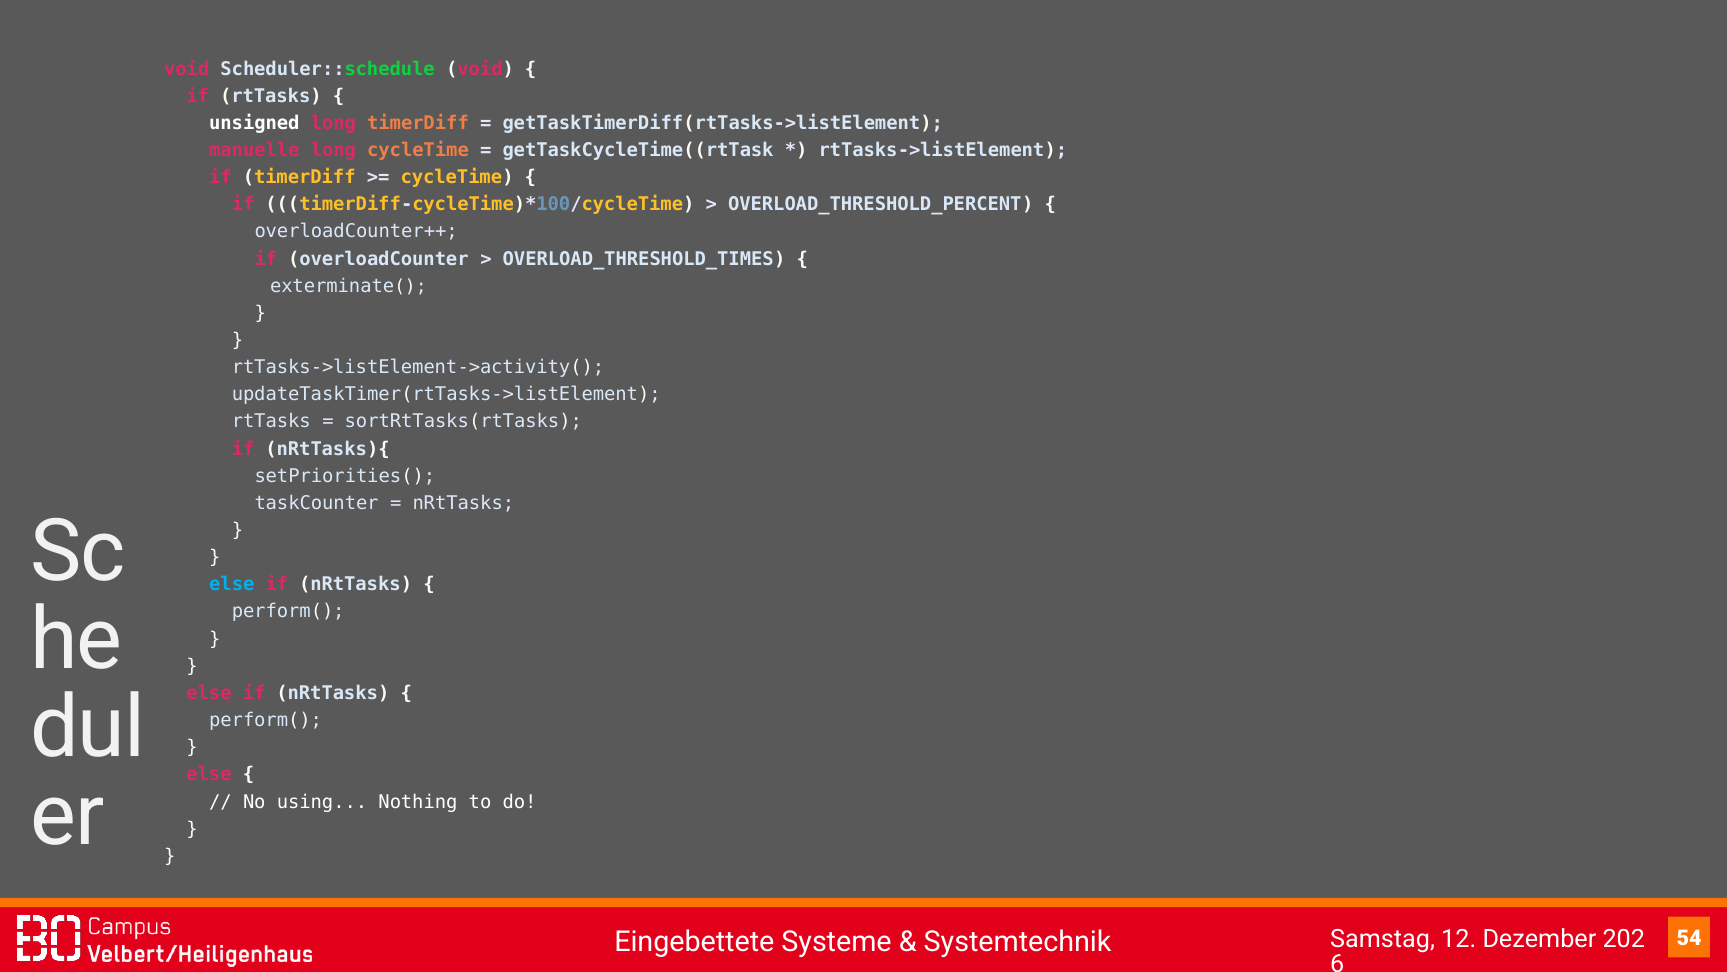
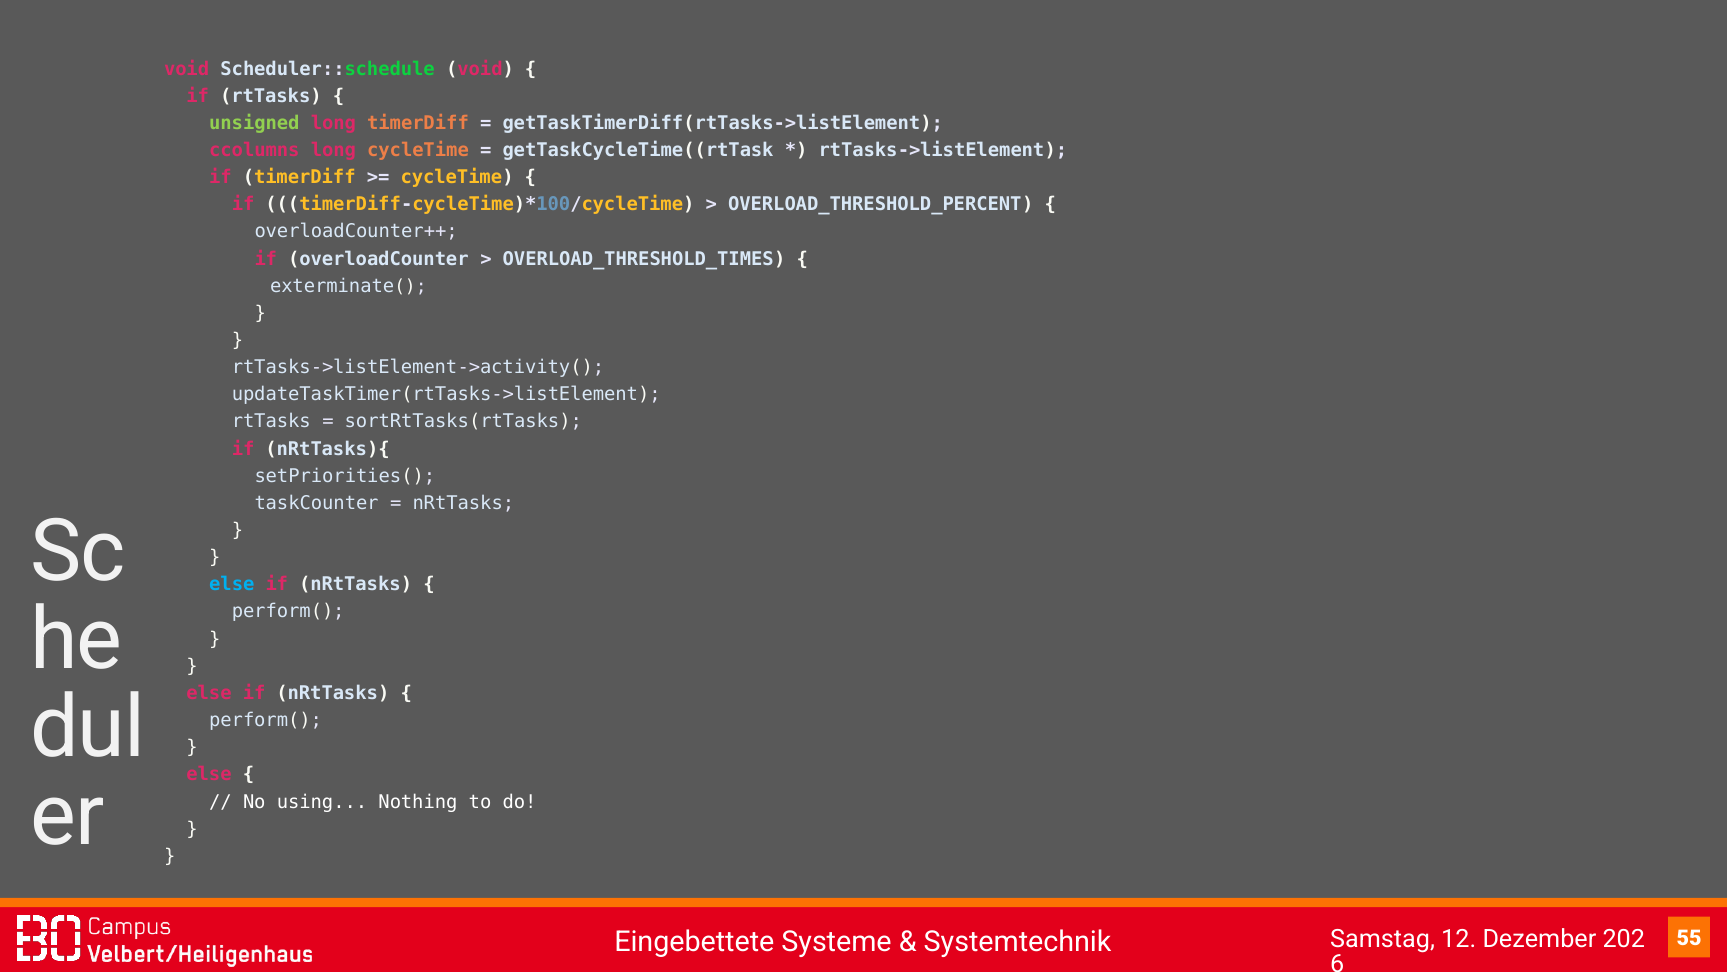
unsigned colour: white -> light green (254, 123)
manuelle: manuelle -> ccolumns (254, 150)
54: 54 -> 55 (1689, 938)
